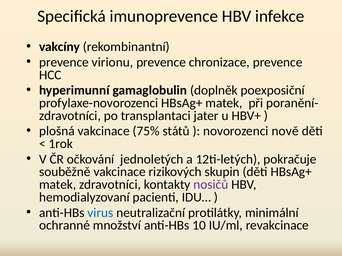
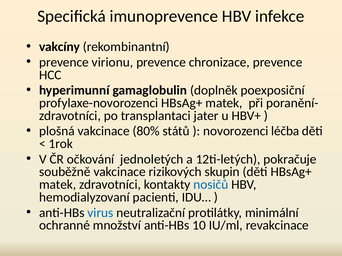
75%: 75% -> 80% (146, 131)
nově: nově -> léčba (285, 131)
nosičů colour: purple -> blue (211, 185)
